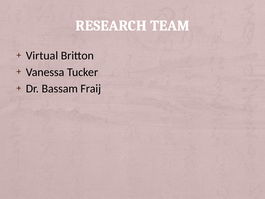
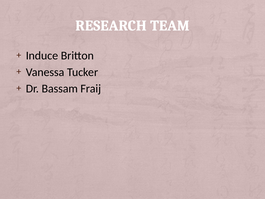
Virtual: Virtual -> Induce (42, 56)
